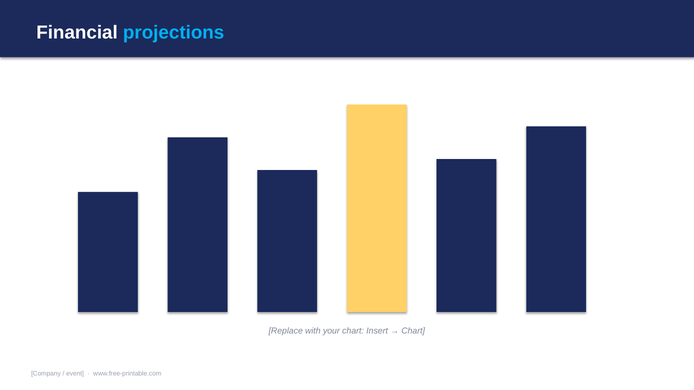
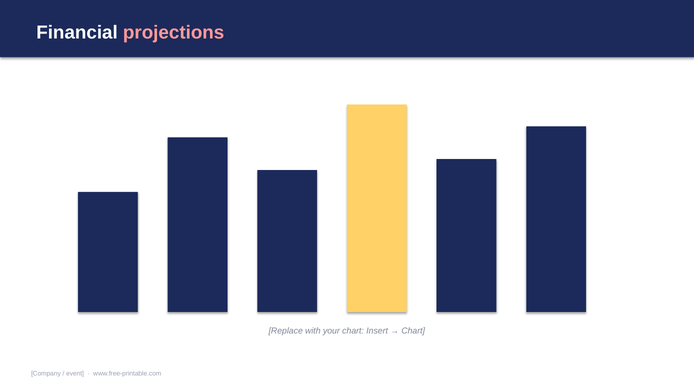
projections colour: light blue -> pink (174, 33)
